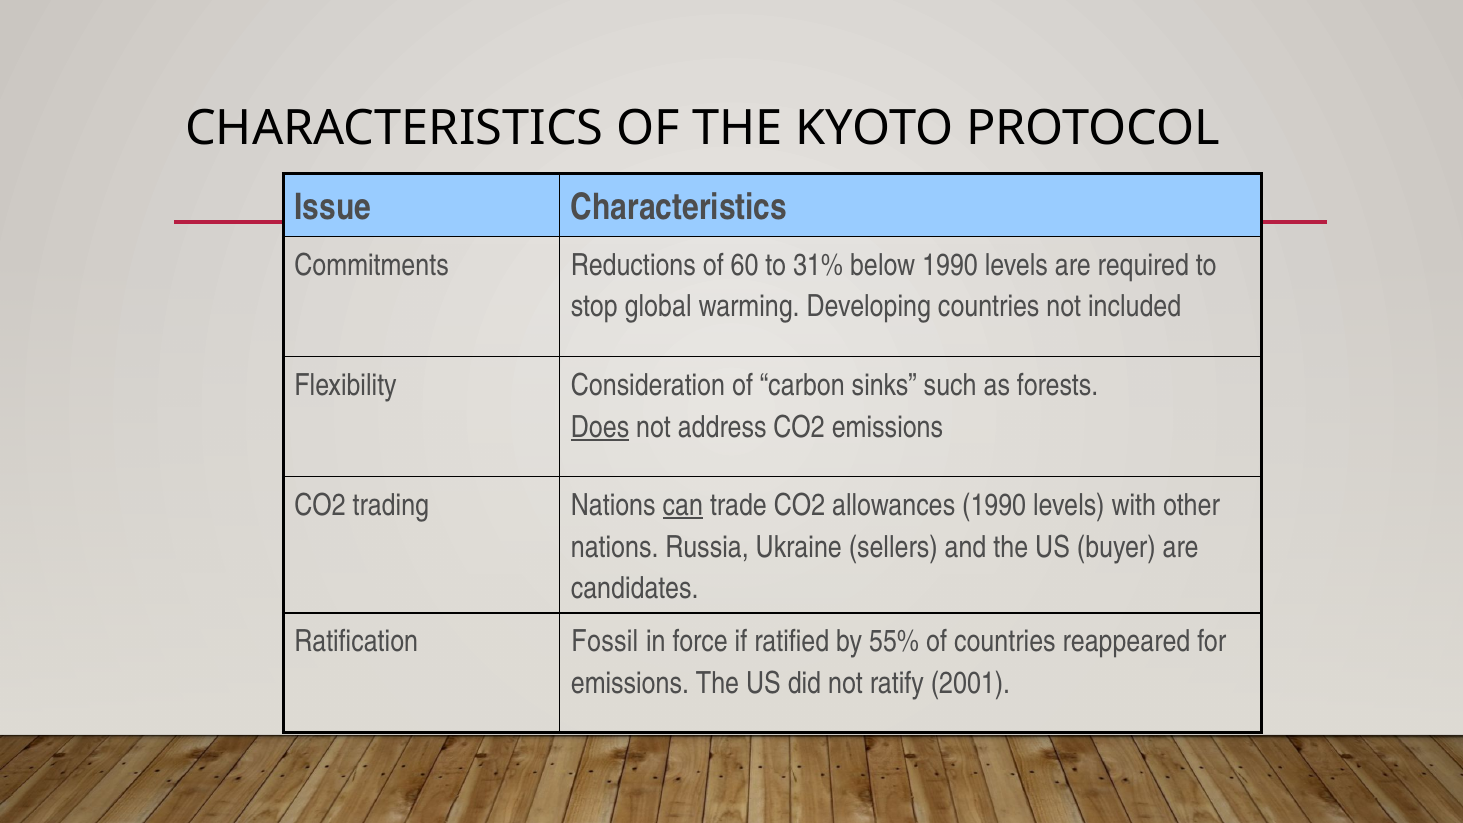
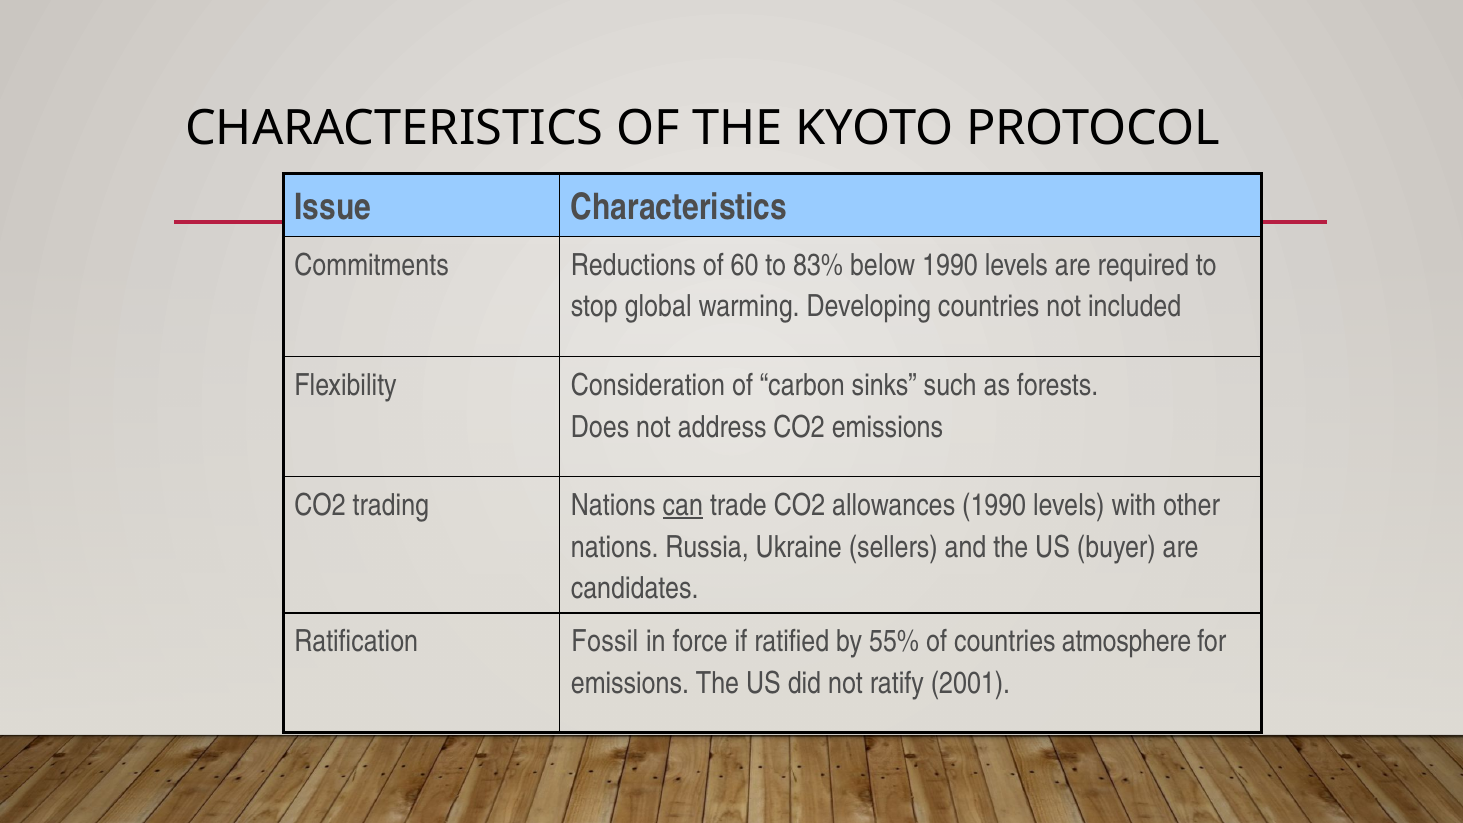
31%: 31% -> 83% (818, 265)
Does underline: present -> none (600, 427)
reappeared: reappeared -> atmosphere (1127, 642)
